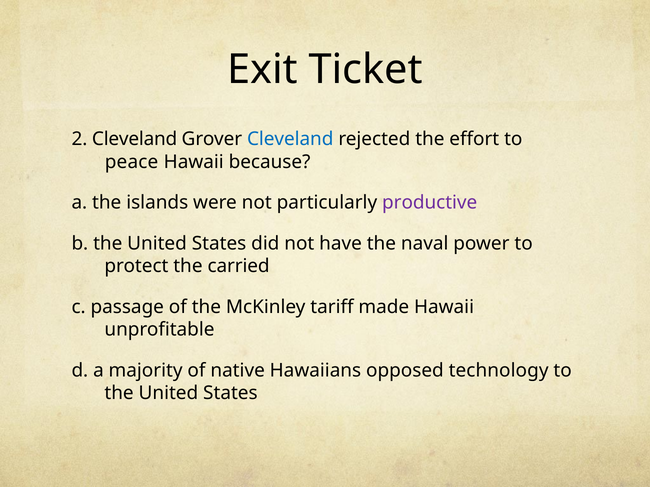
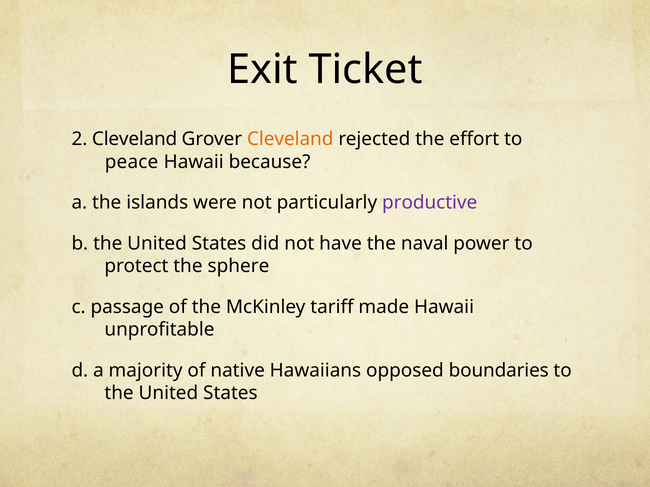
Cleveland colour: blue -> orange (290, 139)
carried: carried -> sphere (238, 266)
technology: technology -> boundaries (499, 371)
